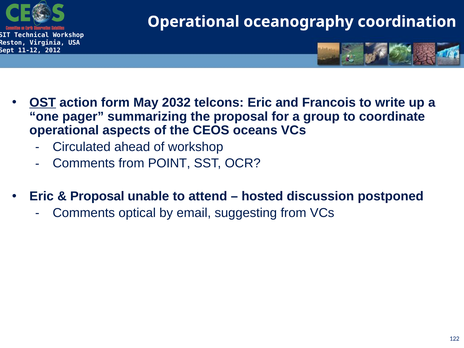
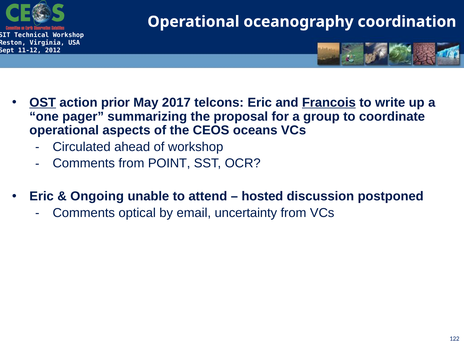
form: form -> prior (115, 103)
2032: 2032 -> 2017 (176, 103)
Francois underline: none -> present (329, 103)
Proposal: Proposal -> Ongoing (97, 196)
suggesting: suggesting -> uncertainty (246, 213)
